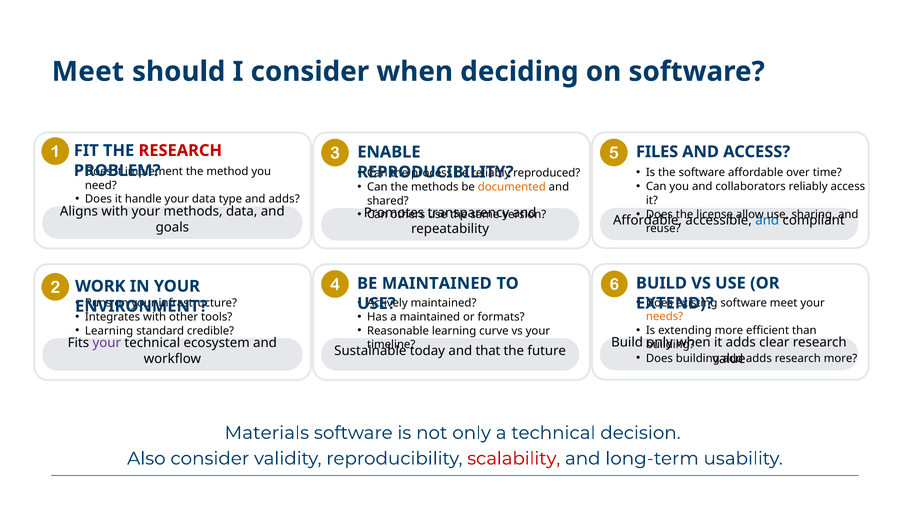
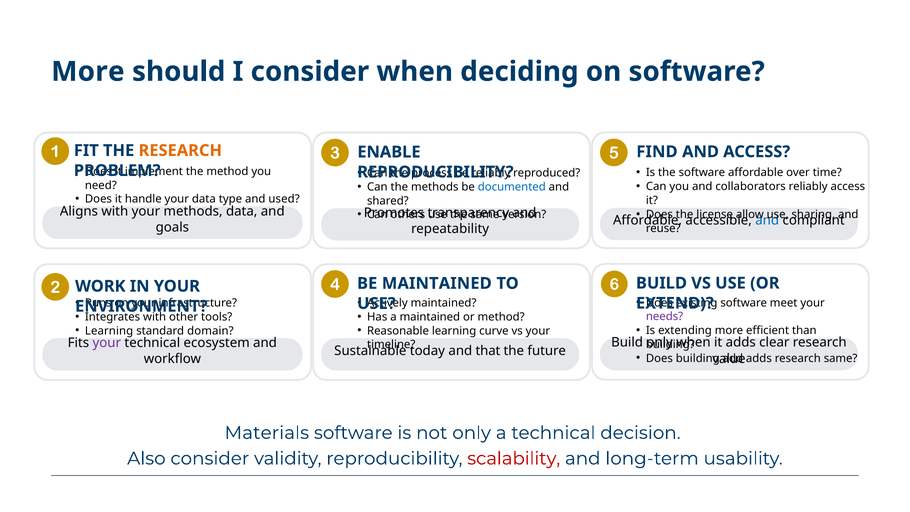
Meet: Meet -> More (88, 72)
RESEARCH colour: red -> orange (180, 150)
FILES: FILES -> FIND (657, 152)
documented colour: orange -> blue (512, 187)
and adds: adds -> used (284, 199)
or formats: formats -> method (501, 317)
needs colour: orange -> purple (665, 317)
credible: credible -> domain (210, 331)
research more: more -> same (841, 358)
